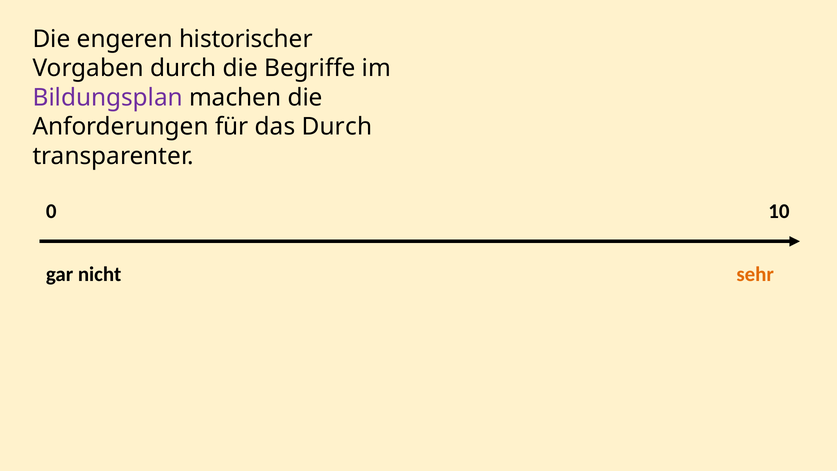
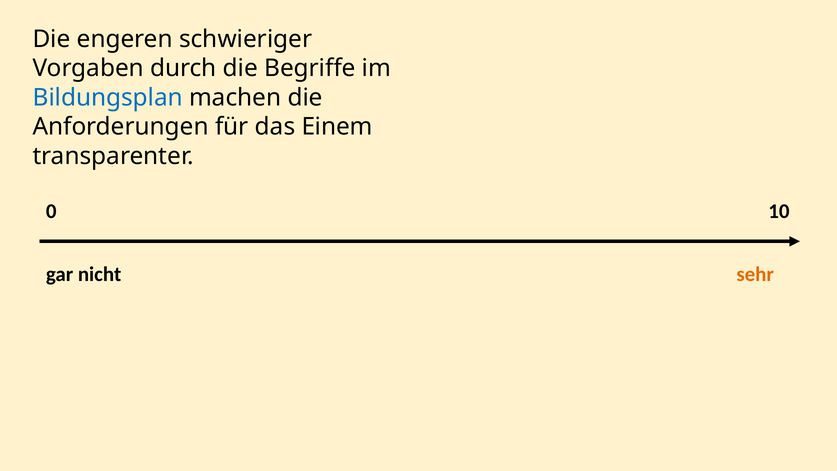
historischer: historischer -> schwieriger (246, 39)
Bildungsplan colour: purple -> blue (108, 98)
das Durch: Durch -> Einem (337, 127)
